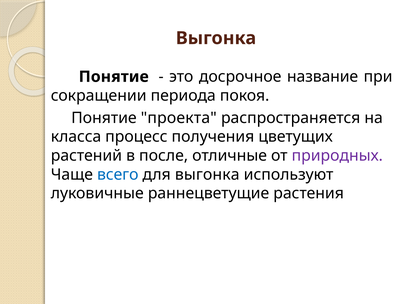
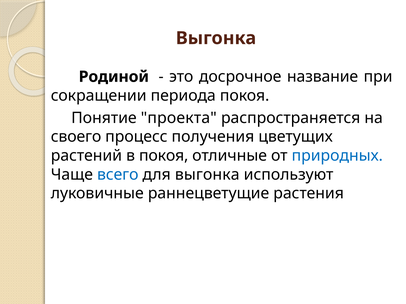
Понятие: Понятие -> Родиной (114, 77)
класса: класса -> своего (76, 137)
в после: после -> покоя (164, 156)
природных colour: purple -> blue (337, 156)
